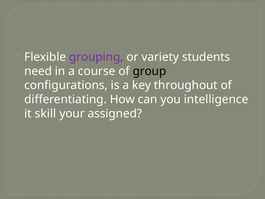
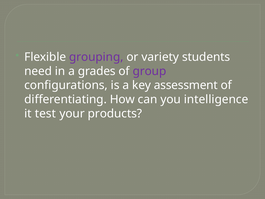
course: course -> grades (97, 71)
group colour: black -> purple (149, 71)
throughout: throughout -> assessment (186, 85)
skill: skill -> test (45, 113)
assigned: assigned -> products (115, 113)
